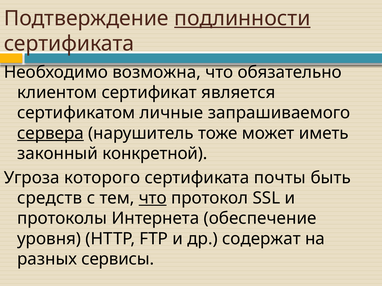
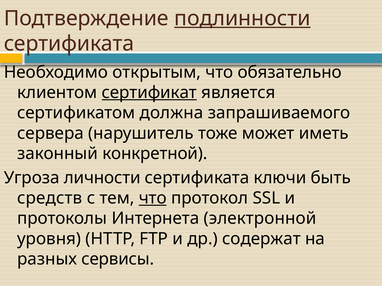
возможна: возможна -> открытым (157, 72)
сертификат underline: none -> present (149, 93)
личные: личные -> должна (171, 113)
сервера underline: present -> none (50, 133)
которого: которого -> личности (102, 178)
почты: почты -> ключи (280, 178)
обеспечение: обеспечение -> электронной (260, 219)
